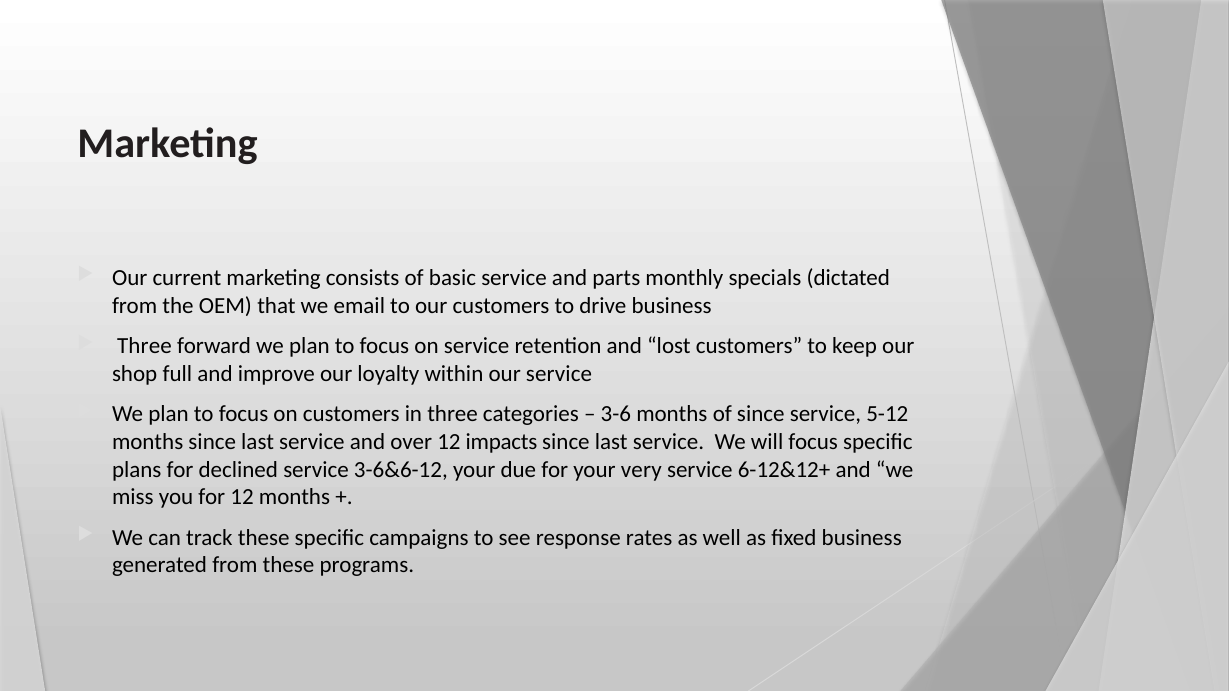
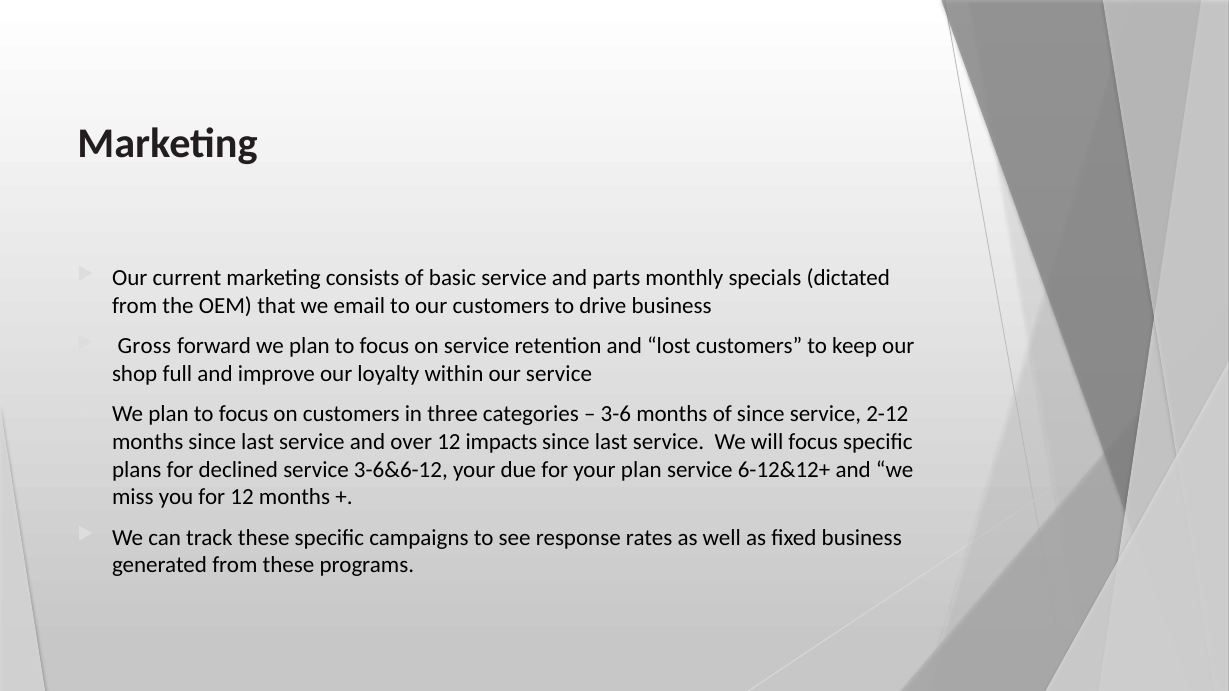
Three: Three -> Gross (144, 346)
5-12: 5-12 -> 2-12 (887, 415)
your very: very -> plan (641, 470)
